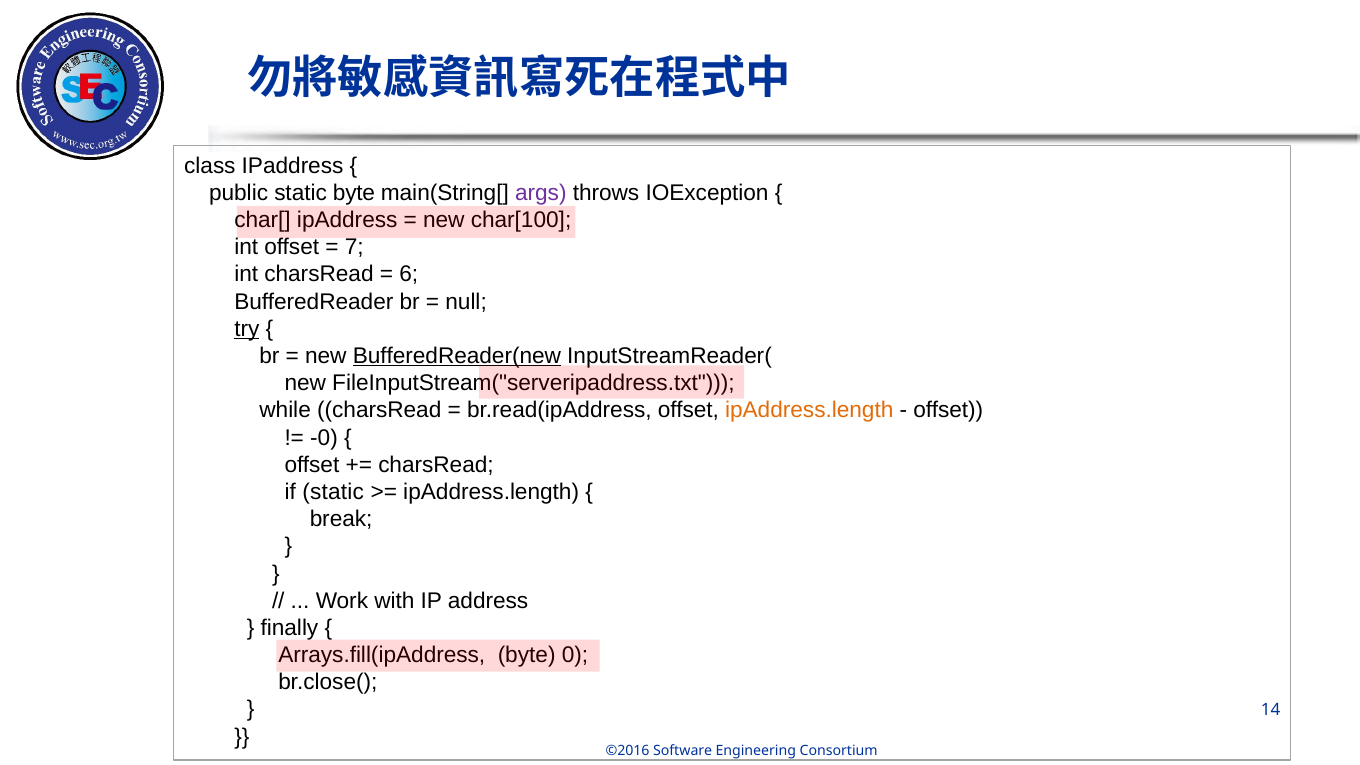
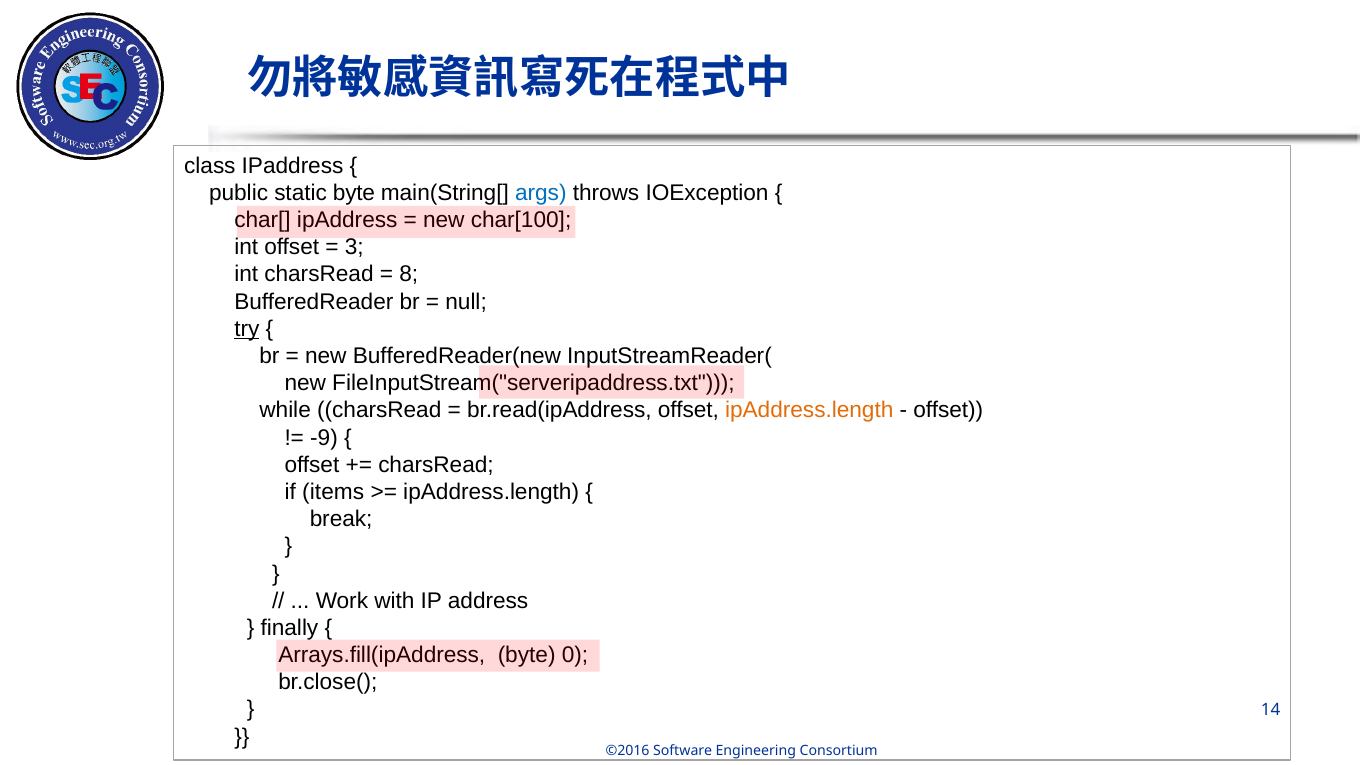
args colour: purple -> blue (541, 193)
7: 7 -> 3 (354, 247)
6: 6 -> 8 (409, 275)
BufferedReader(new underline: present -> none (457, 356)
-0: -0 -> -9 (324, 438)
if static: static -> items (333, 492)
